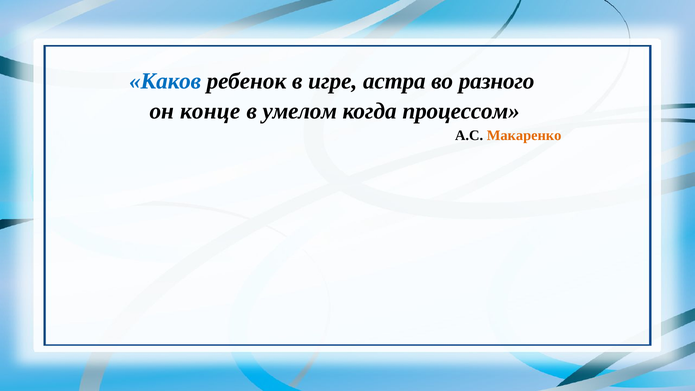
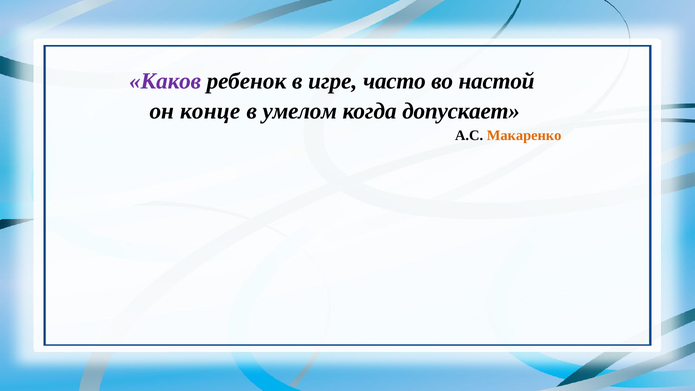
Каков colour: blue -> purple (165, 81)
астра: астра -> часто (394, 81)
разного: разного -> настой (497, 81)
процессом: процессом -> допускает (461, 111)
